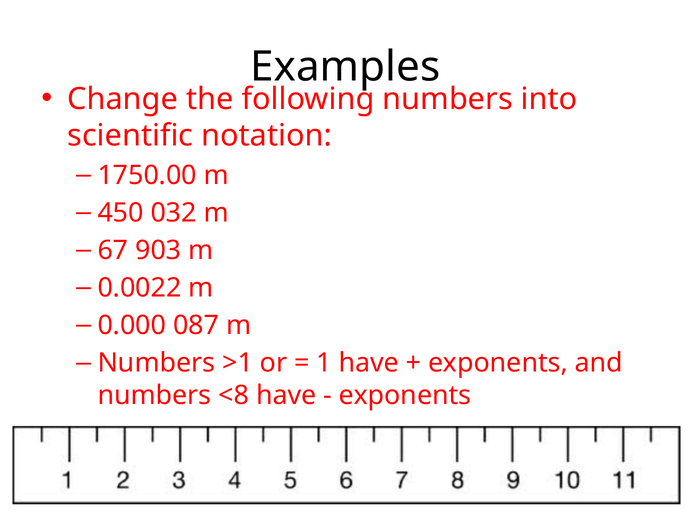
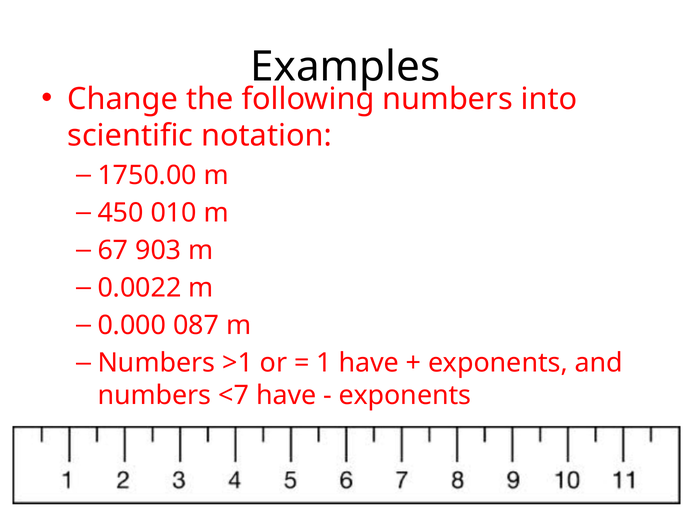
032: 032 -> 010 (174, 213)
<8: <8 -> <7 (234, 395)
